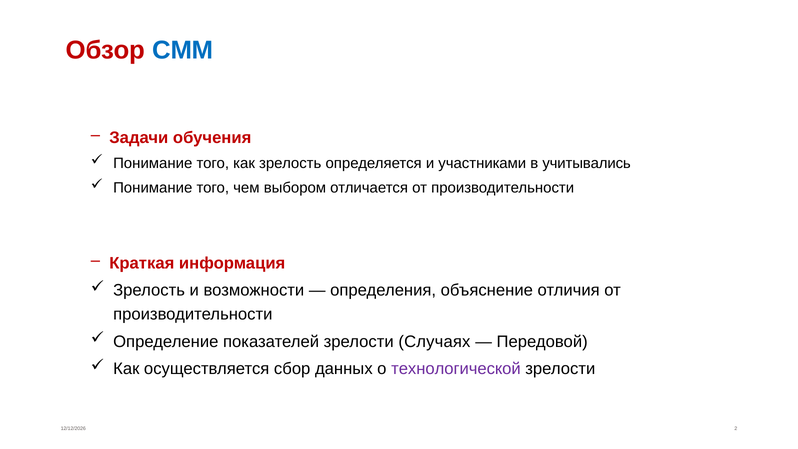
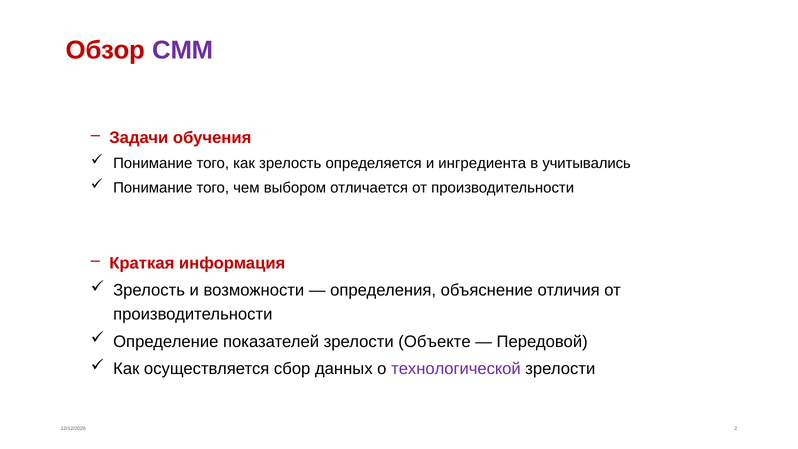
СММ colour: blue -> purple (183, 50)
участниками: участниками -> ингредиента (482, 163)
Случаях: Случаях -> Объекте (434, 341)
